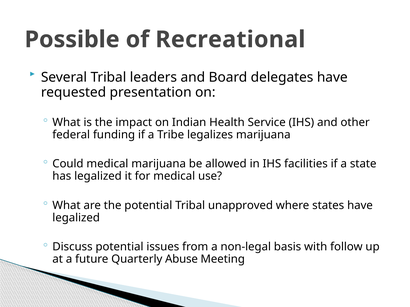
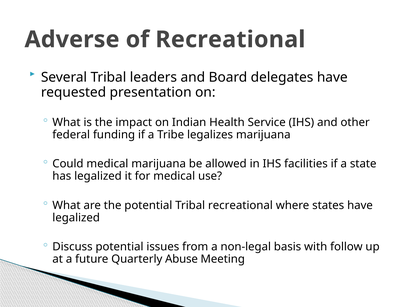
Possible: Possible -> Adverse (72, 40)
Tribal unapproved: unapproved -> recreational (240, 206)
